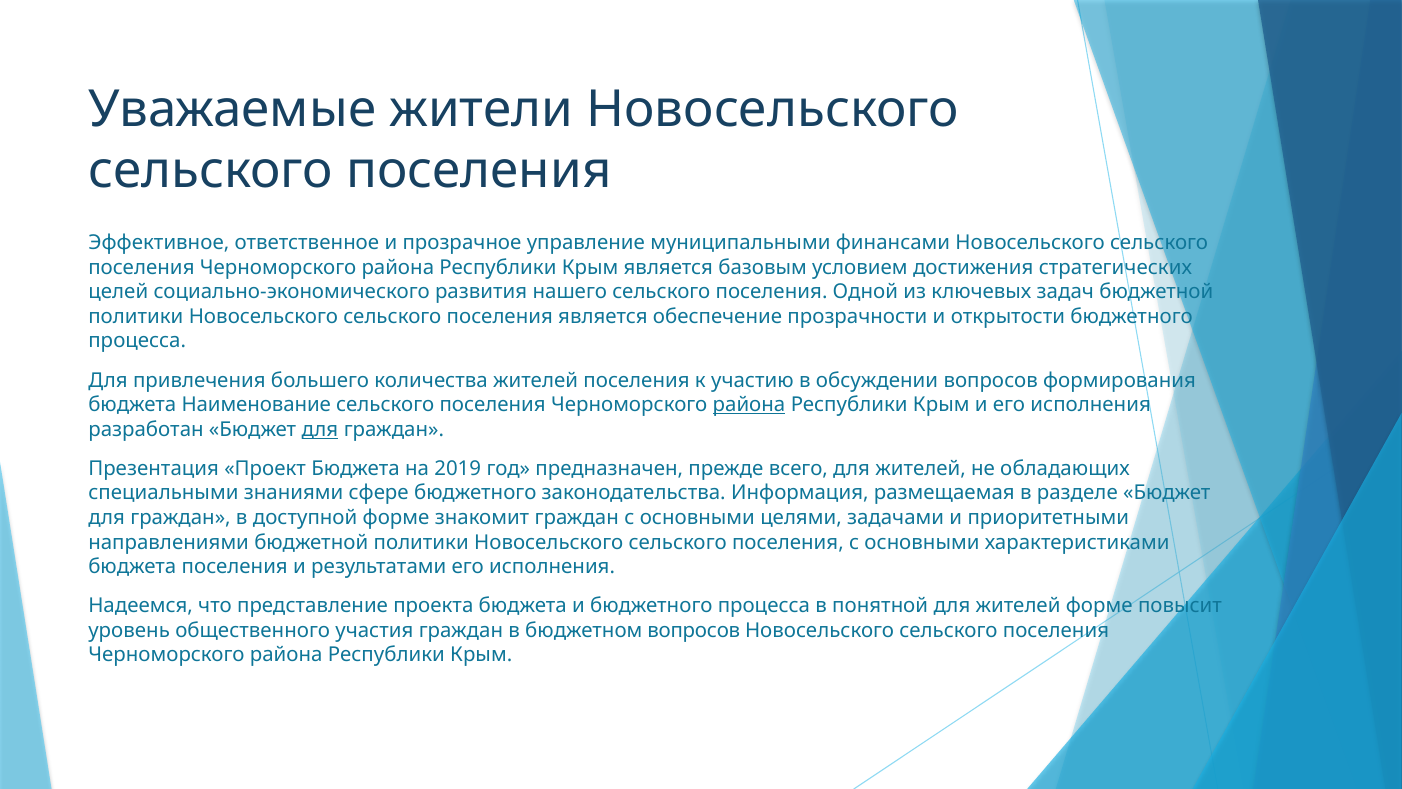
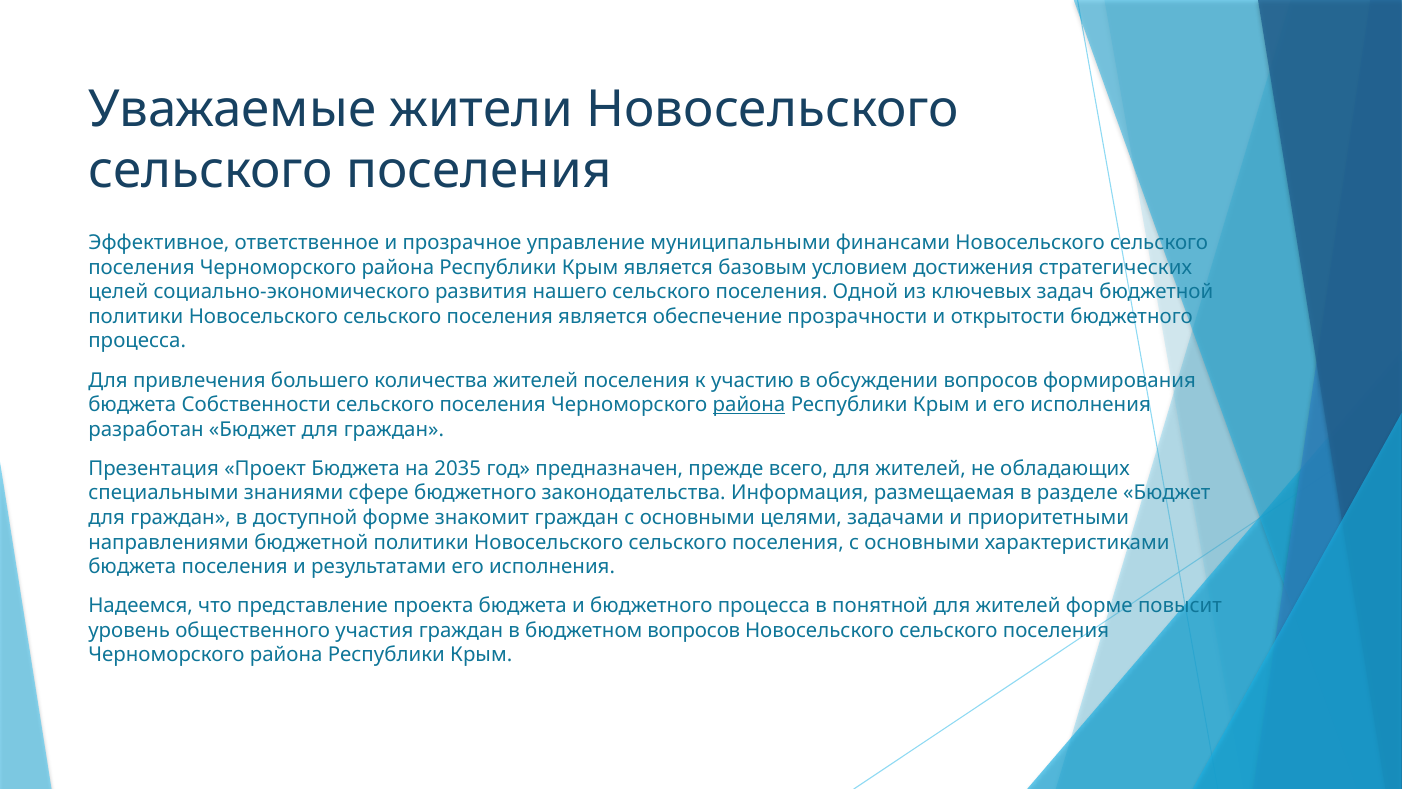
Наименование: Наименование -> Собственности (256, 405)
для underline: present -> none (320, 429)
2019: 2019 -> 2035 (458, 468)
